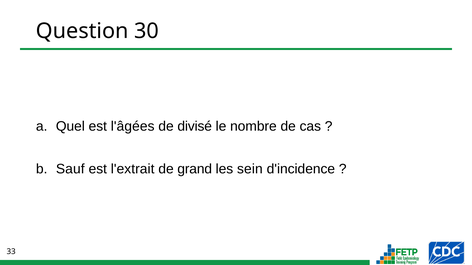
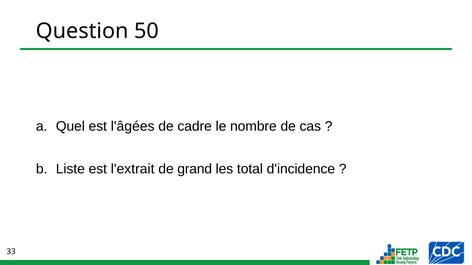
30: 30 -> 50 (147, 31)
divisé: divisé -> cadre (195, 127)
Sauf: Sauf -> Liste (70, 169)
sein: sein -> total (250, 169)
